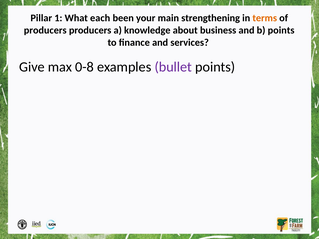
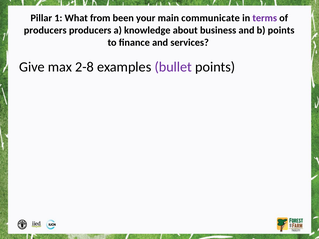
each: each -> from (100, 18)
strengthening: strengthening -> communicate (211, 18)
terms colour: orange -> purple (265, 18)
0-8: 0-8 -> 2-8 (85, 67)
